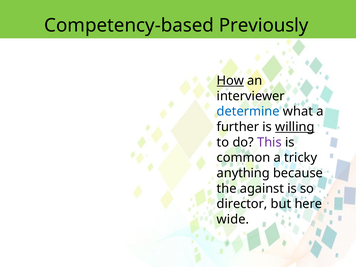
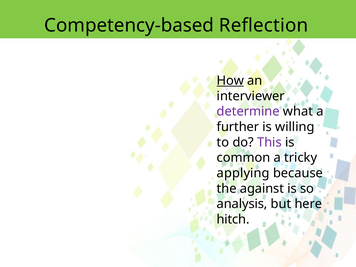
Previously: Previously -> Reflection (264, 25)
determine colour: blue -> purple (248, 111)
willing underline: present -> none (295, 127)
anything: anything -> applying (243, 173)
director: director -> analysis (242, 204)
wide: wide -> hitch (233, 219)
